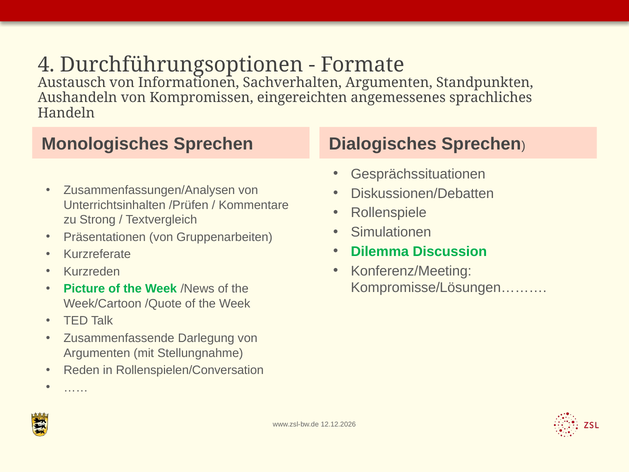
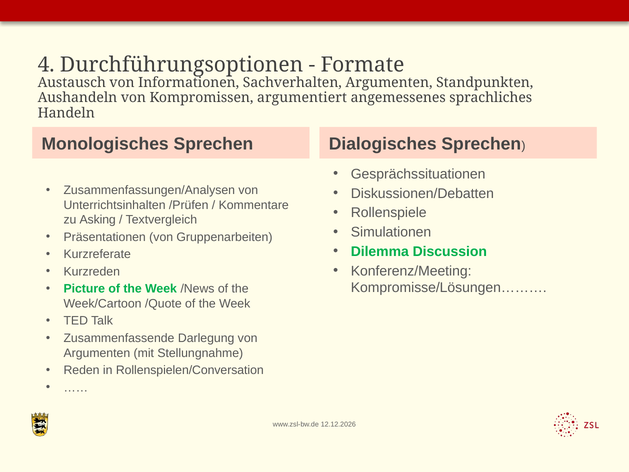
eingereichten: eingereichten -> argumentiert (302, 98)
Strong: Strong -> Asking (98, 220)
